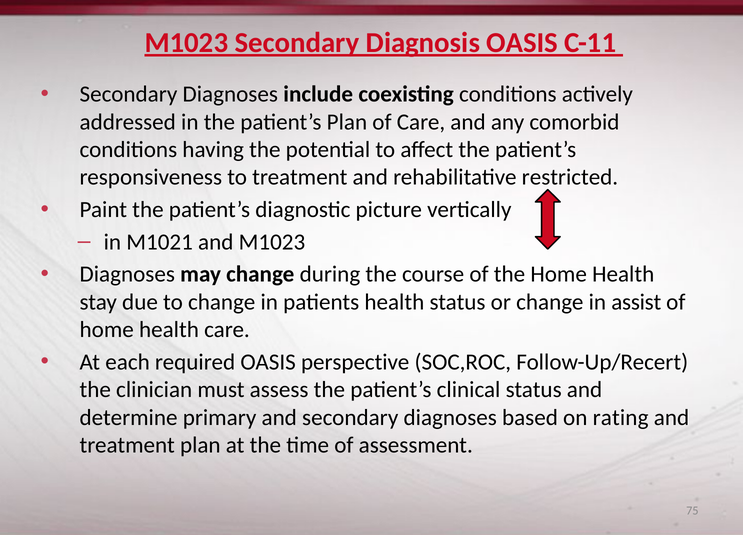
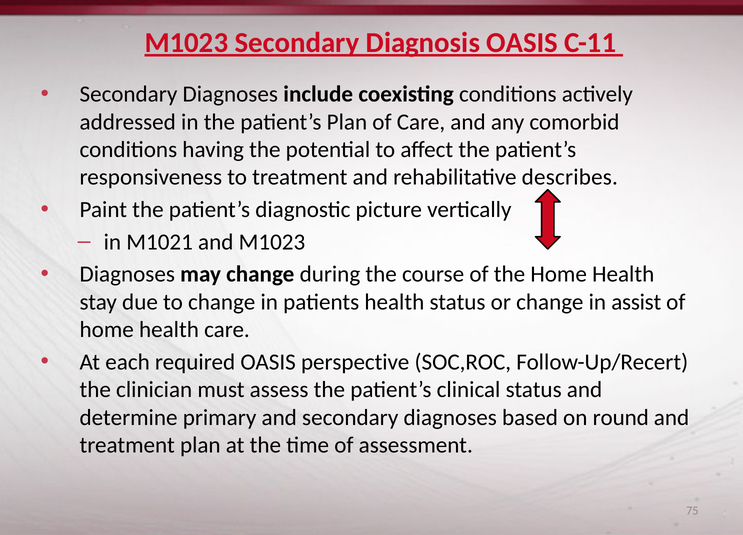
restricted: restricted -> describes (570, 177)
rating: rating -> round (621, 418)
